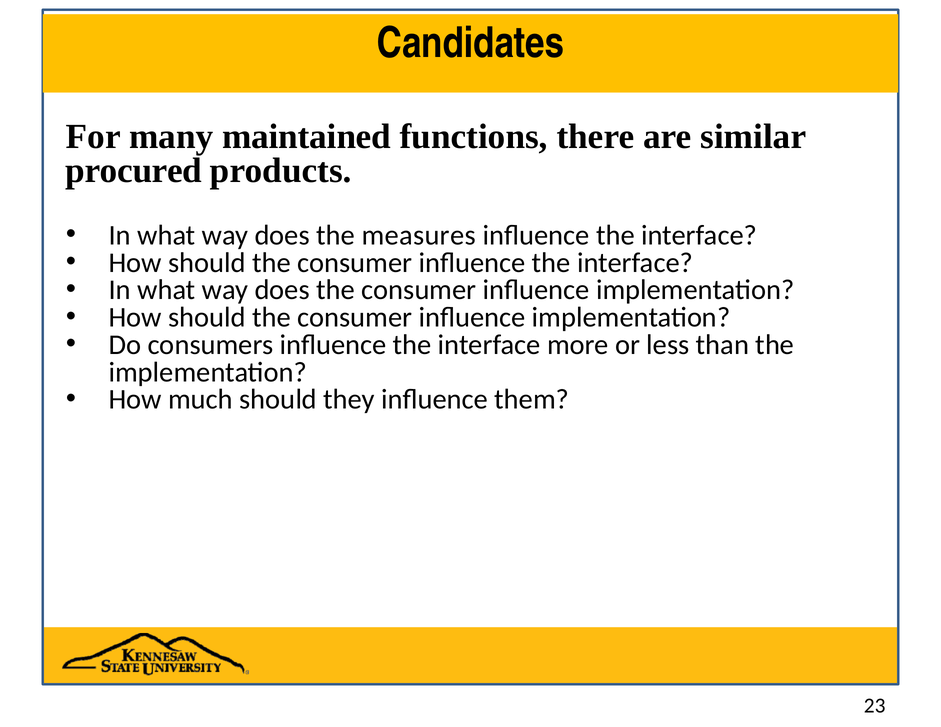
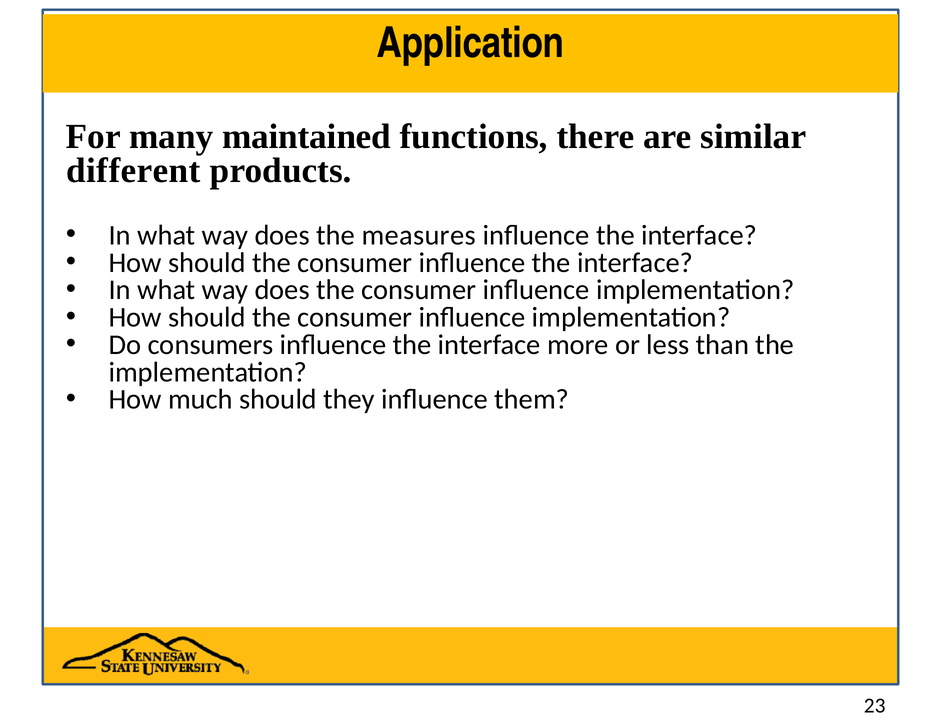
Candidates: Candidates -> Application (471, 43)
procured: procured -> different (133, 171)
